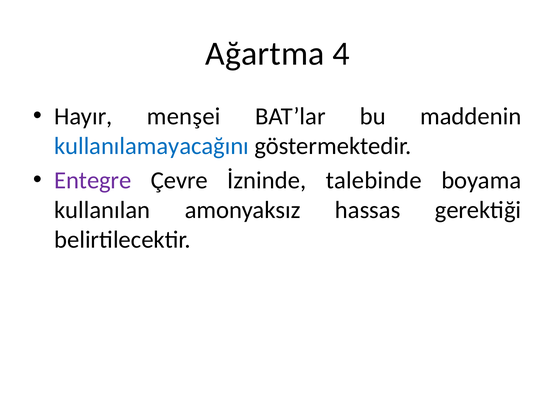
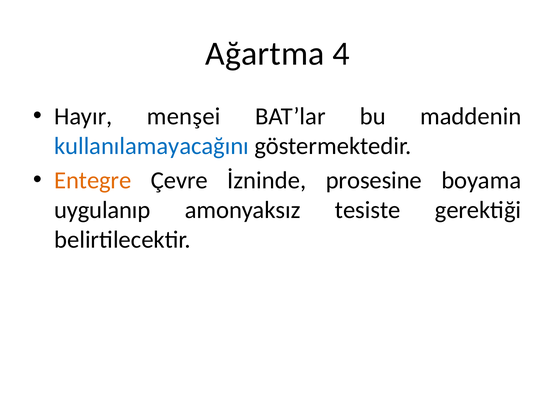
Entegre colour: purple -> orange (93, 181)
talebinde: talebinde -> prosesine (374, 181)
kullanılan: kullanılan -> uygulanıp (102, 210)
hassas: hassas -> tesiste (368, 210)
